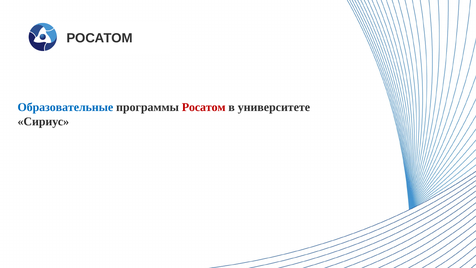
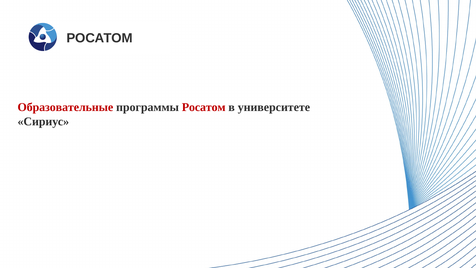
Образовательные colour: blue -> red (65, 107)
